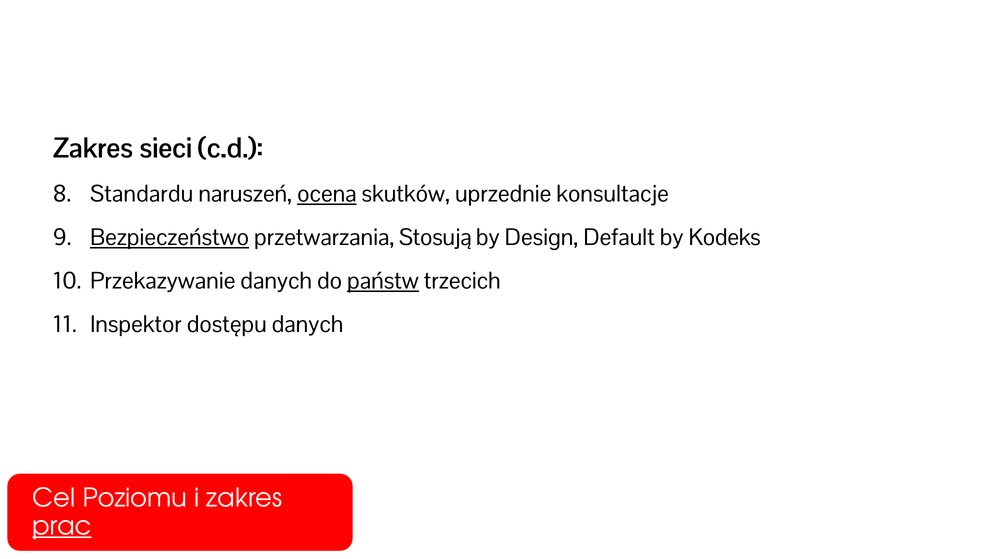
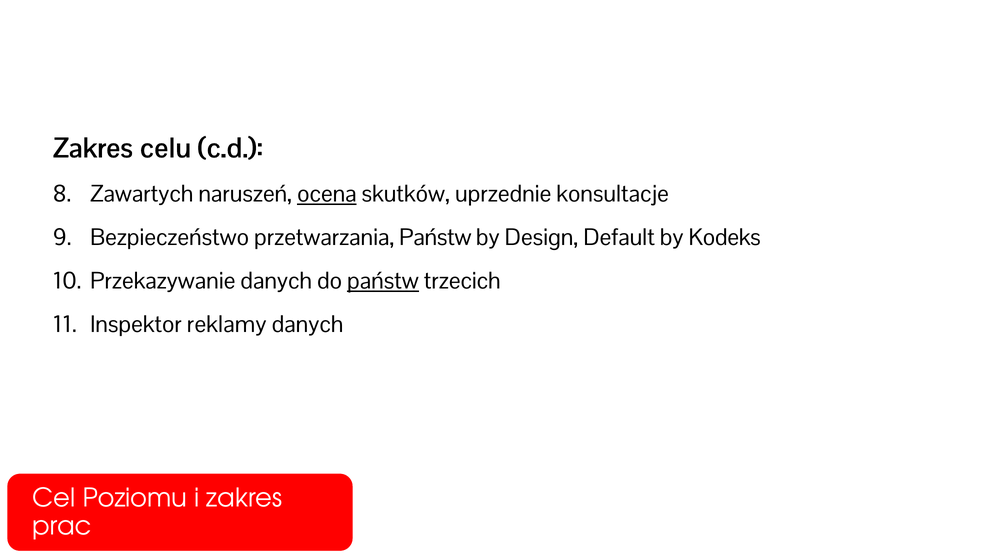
sieci: sieci -> celu (166, 148)
Standardu: Standardu -> Zawartych (142, 194)
Bezpieczeństwo underline: present -> none (170, 238)
przetwarzania Stosują: Stosują -> Państw (435, 238)
dostępu: dostępu -> reklamy (227, 325)
prac underline: present -> none (62, 526)
